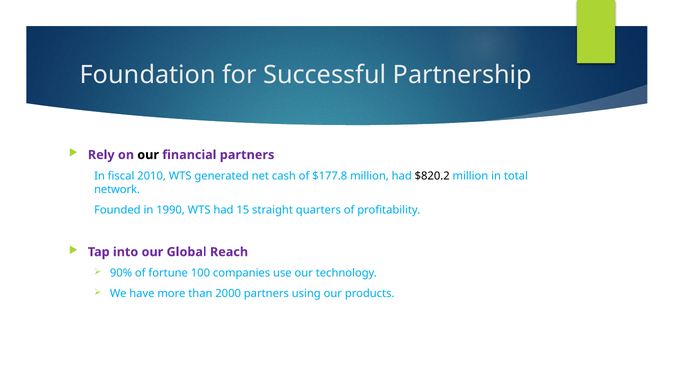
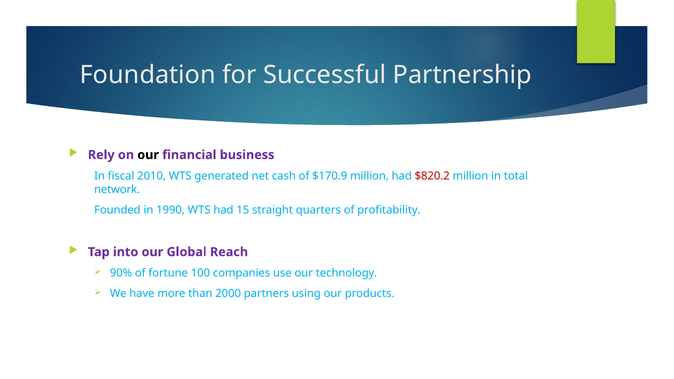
financial partners: partners -> business (247, 155)
$177.8: $177.8 -> $170.9 (330, 176)
$820.2 colour: black -> red (432, 176)
